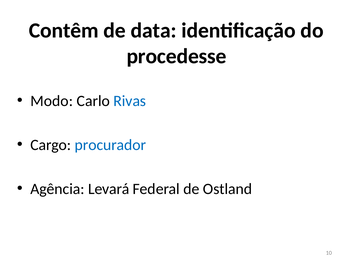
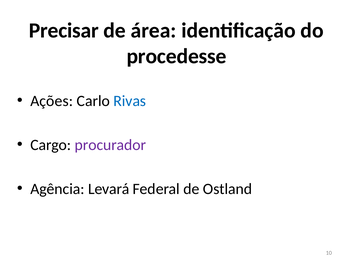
Contêm: Contêm -> Precisar (64, 30)
data: data -> área (154, 30)
Modo: Modo -> Ações (52, 101)
procurador colour: blue -> purple (110, 145)
